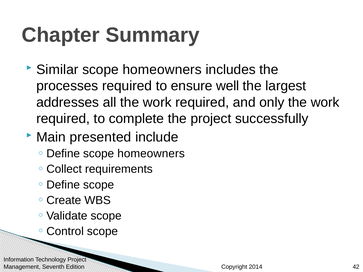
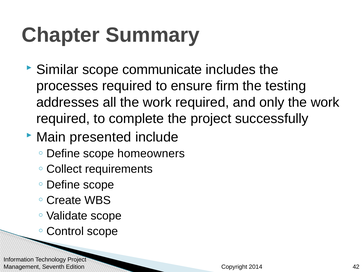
homeowners: homeowners -> communicate (162, 70)
well: well -> firm (228, 86)
largest: largest -> testing (286, 86)
